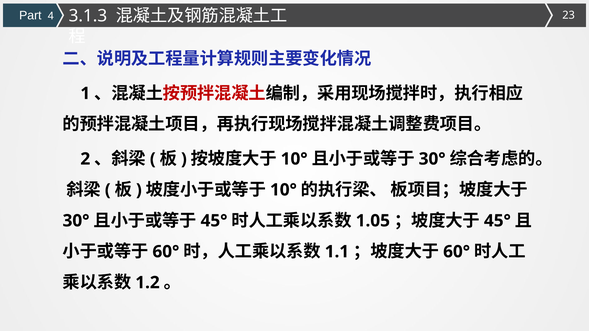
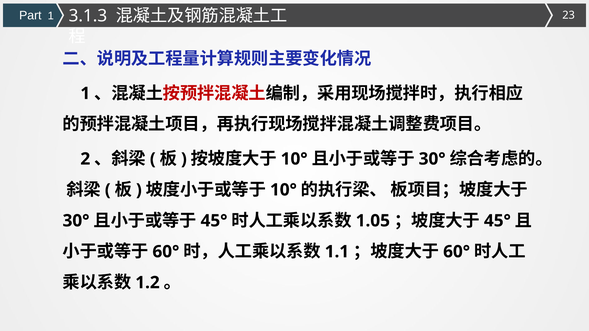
Part 4: 4 -> 1 (51, 16)
